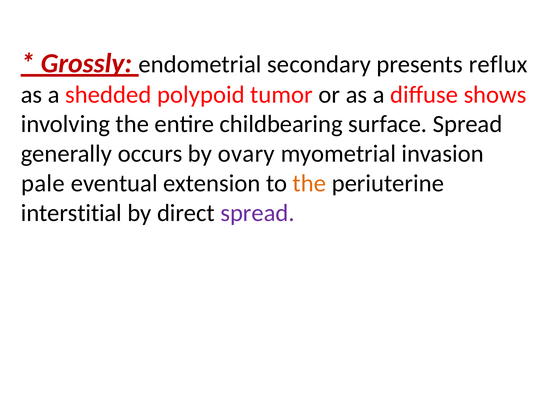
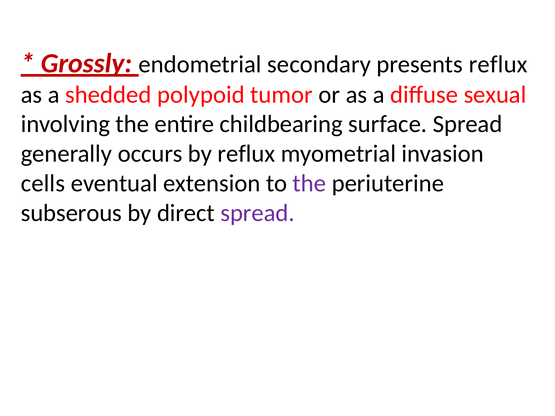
shows: shows -> sexual (495, 95)
by ovary: ovary -> reflux (246, 154)
pale: pale -> cells (43, 183)
the colour: orange -> purple (309, 183)
interstitial: interstitial -> subserous (71, 213)
